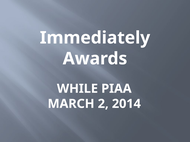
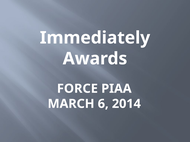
WHILE: WHILE -> FORCE (77, 89)
2: 2 -> 6 (103, 104)
